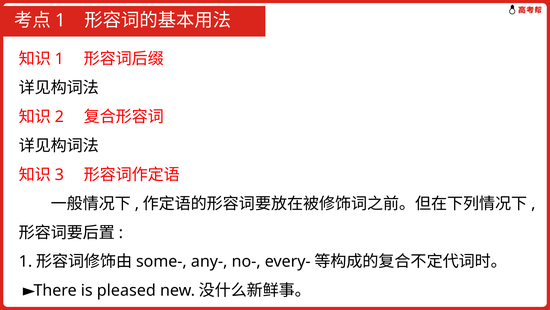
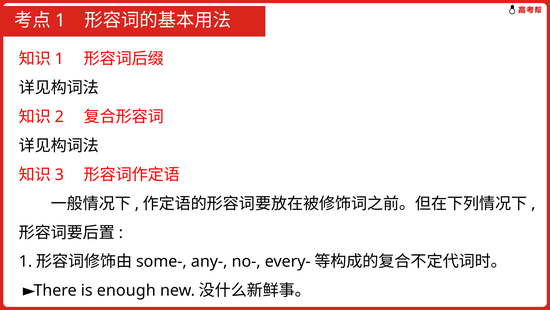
pleased: pleased -> enough (126, 290)
